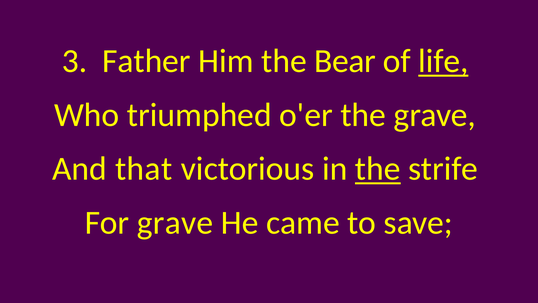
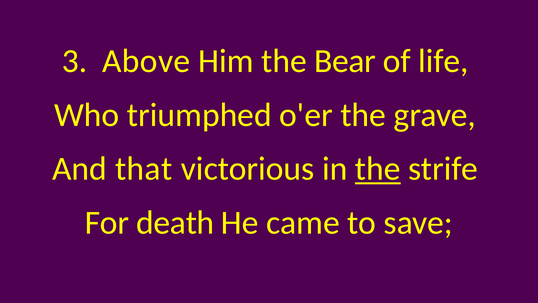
Father: Father -> Above (146, 61)
life underline: present -> none (443, 61)
For grave: grave -> death (175, 222)
